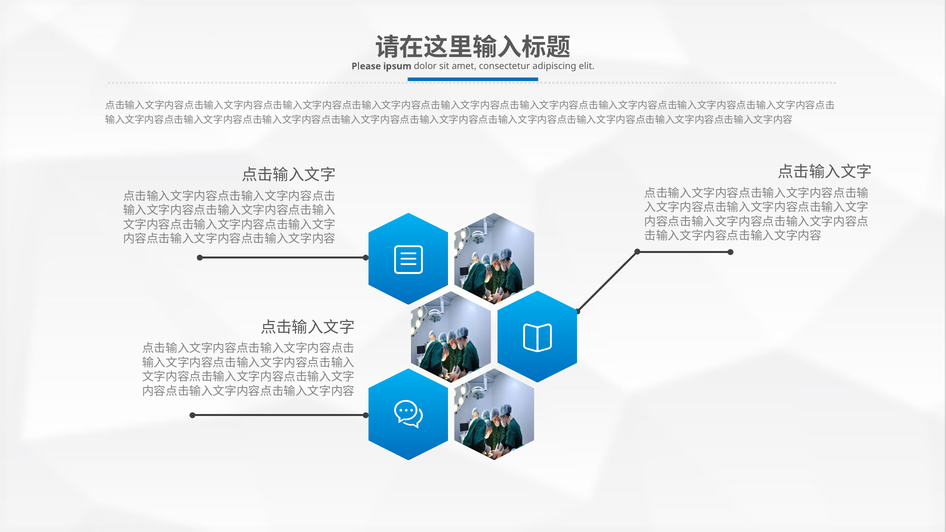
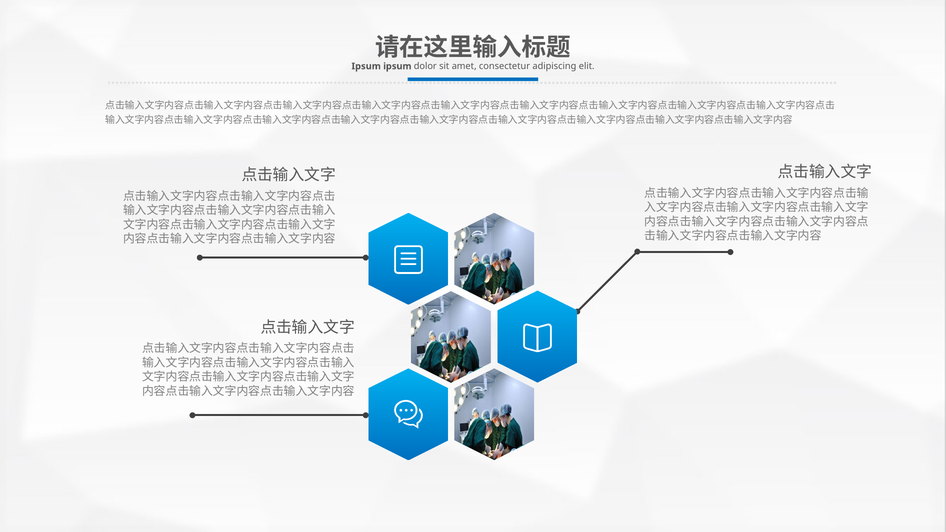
Please: Please -> Ipsum (366, 66)
